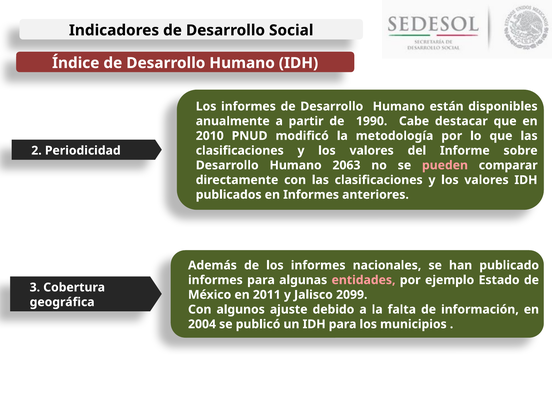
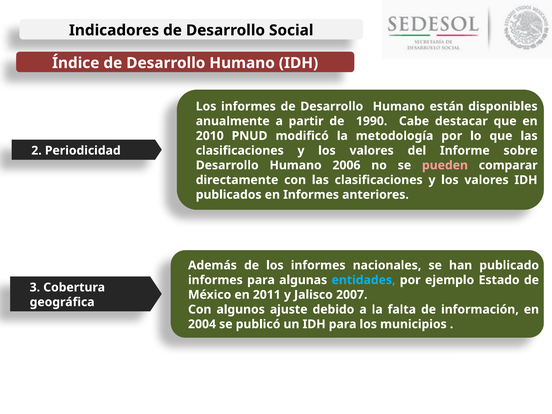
2063: 2063 -> 2006 (346, 165)
entidades colour: pink -> light blue (364, 280)
2099: 2099 -> 2007 (352, 295)
